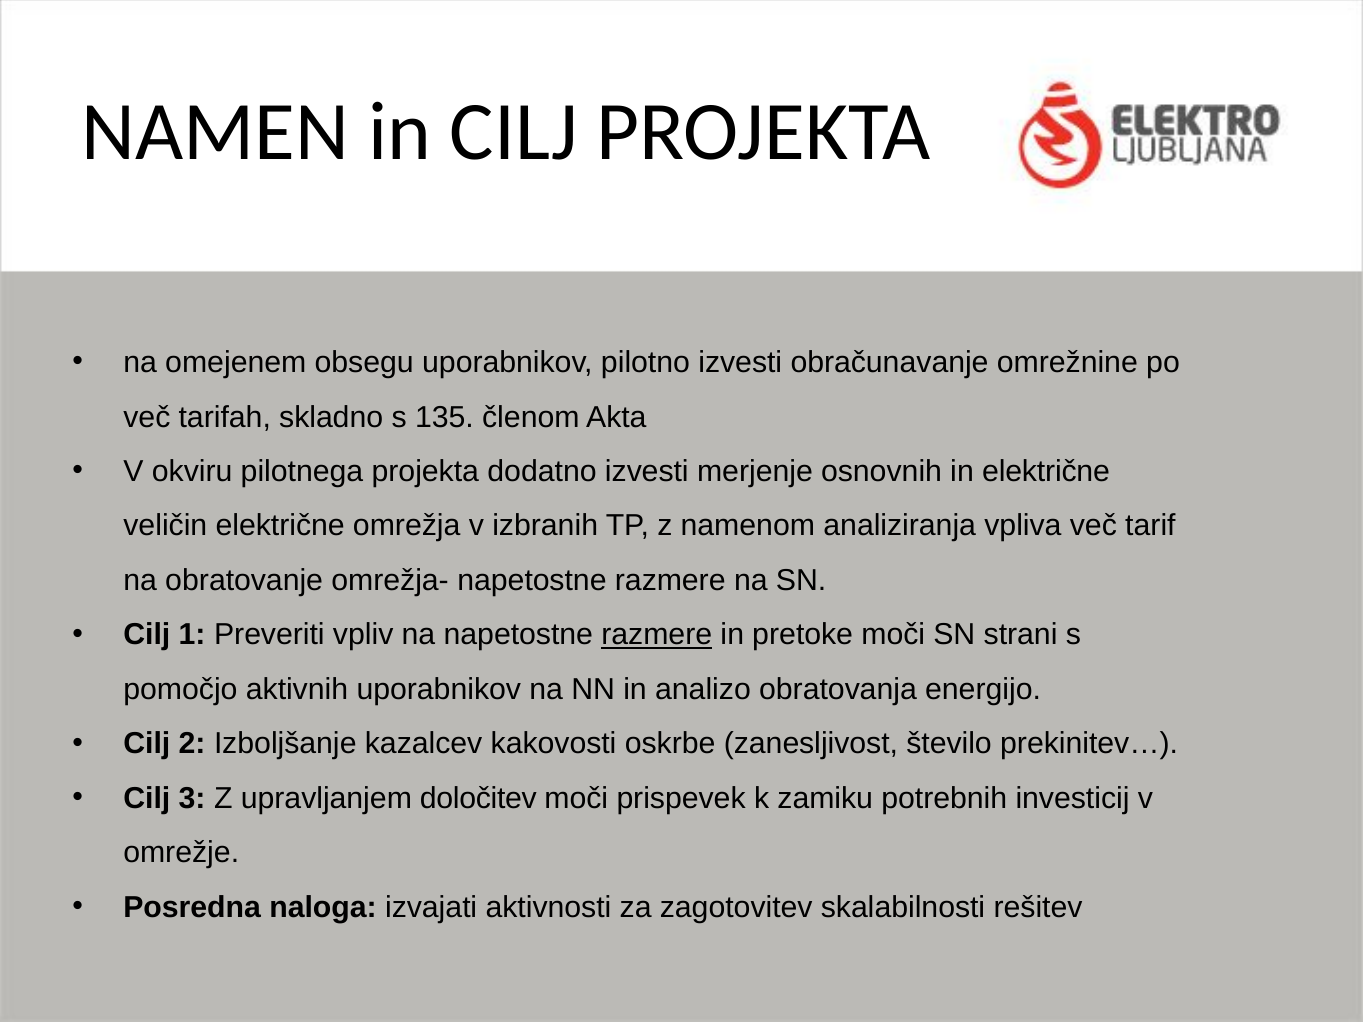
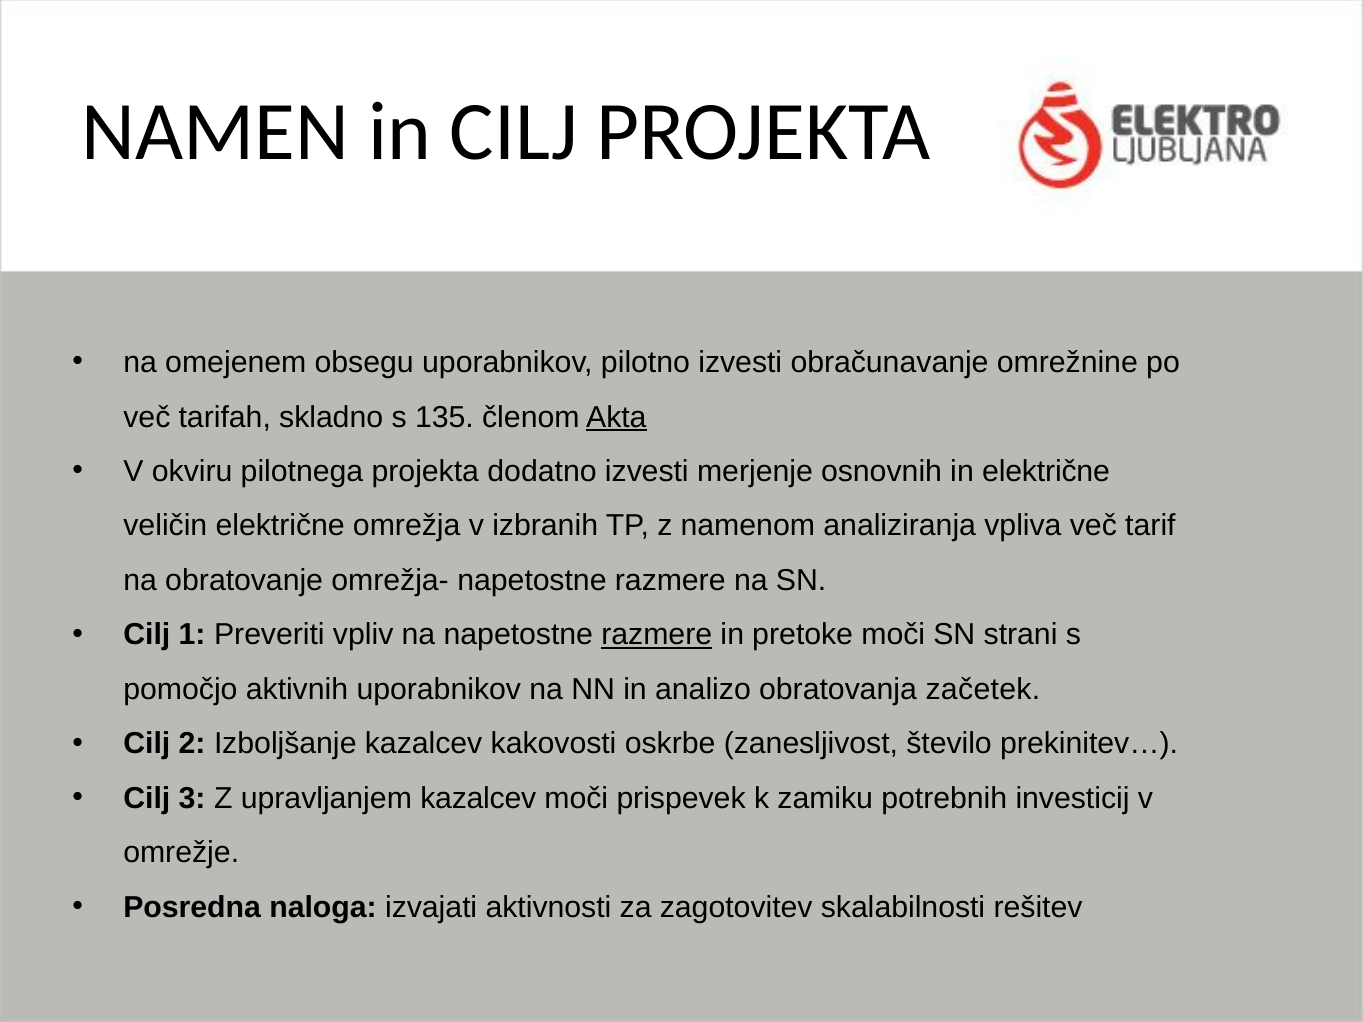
Akta underline: none -> present (616, 417)
energijo: energijo -> začetek (983, 690)
upravljanjem določitev: določitev -> kazalcev (478, 798)
